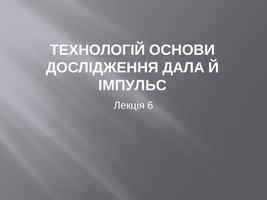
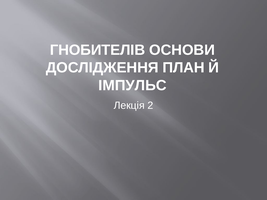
ТЕХНОЛОГІЙ: ТЕХНОЛОГІЙ -> ГНОБИТЕЛІВ (98, 50)
ДАЛА: ДАЛА -> ПЛАН (184, 68)
6: 6 -> 2 (150, 106)
